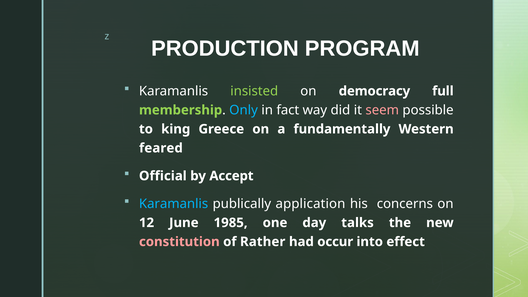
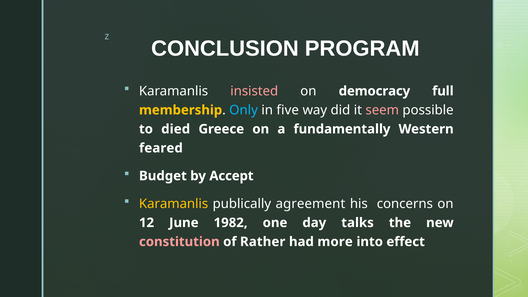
PRODUCTION: PRODUCTION -> CONCLUSION (225, 49)
insisted colour: light green -> pink (254, 91)
membership colour: light green -> yellow (181, 110)
fact: fact -> five (288, 110)
king: king -> died (176, 129)
Official: Official -> Budget (163, 176)
Karamanlis colour: light blue -> yellow (174, 204)
application: application -> agreement (310, 204)
1985: 1985 -> 1982 (231, 223)
occur: occur -> more (335, 242)
